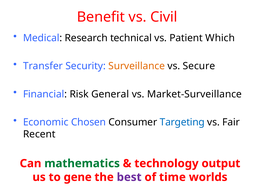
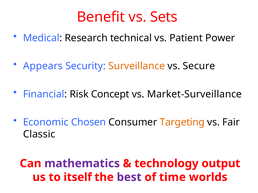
Civil: Civil -> Sets (164, 17)
Which: Which -> Power (220, 38)
Transfer: Transfer -> Appears (43, 66)
General: General -> Concept (110, 94)
Targeting colour: blue -> orange (182, 122)
Recent: Recent -> Classic (39, 135)
mathematics colour: green -> purple (82, 164)
gene: gene -> itself (78, 178)
